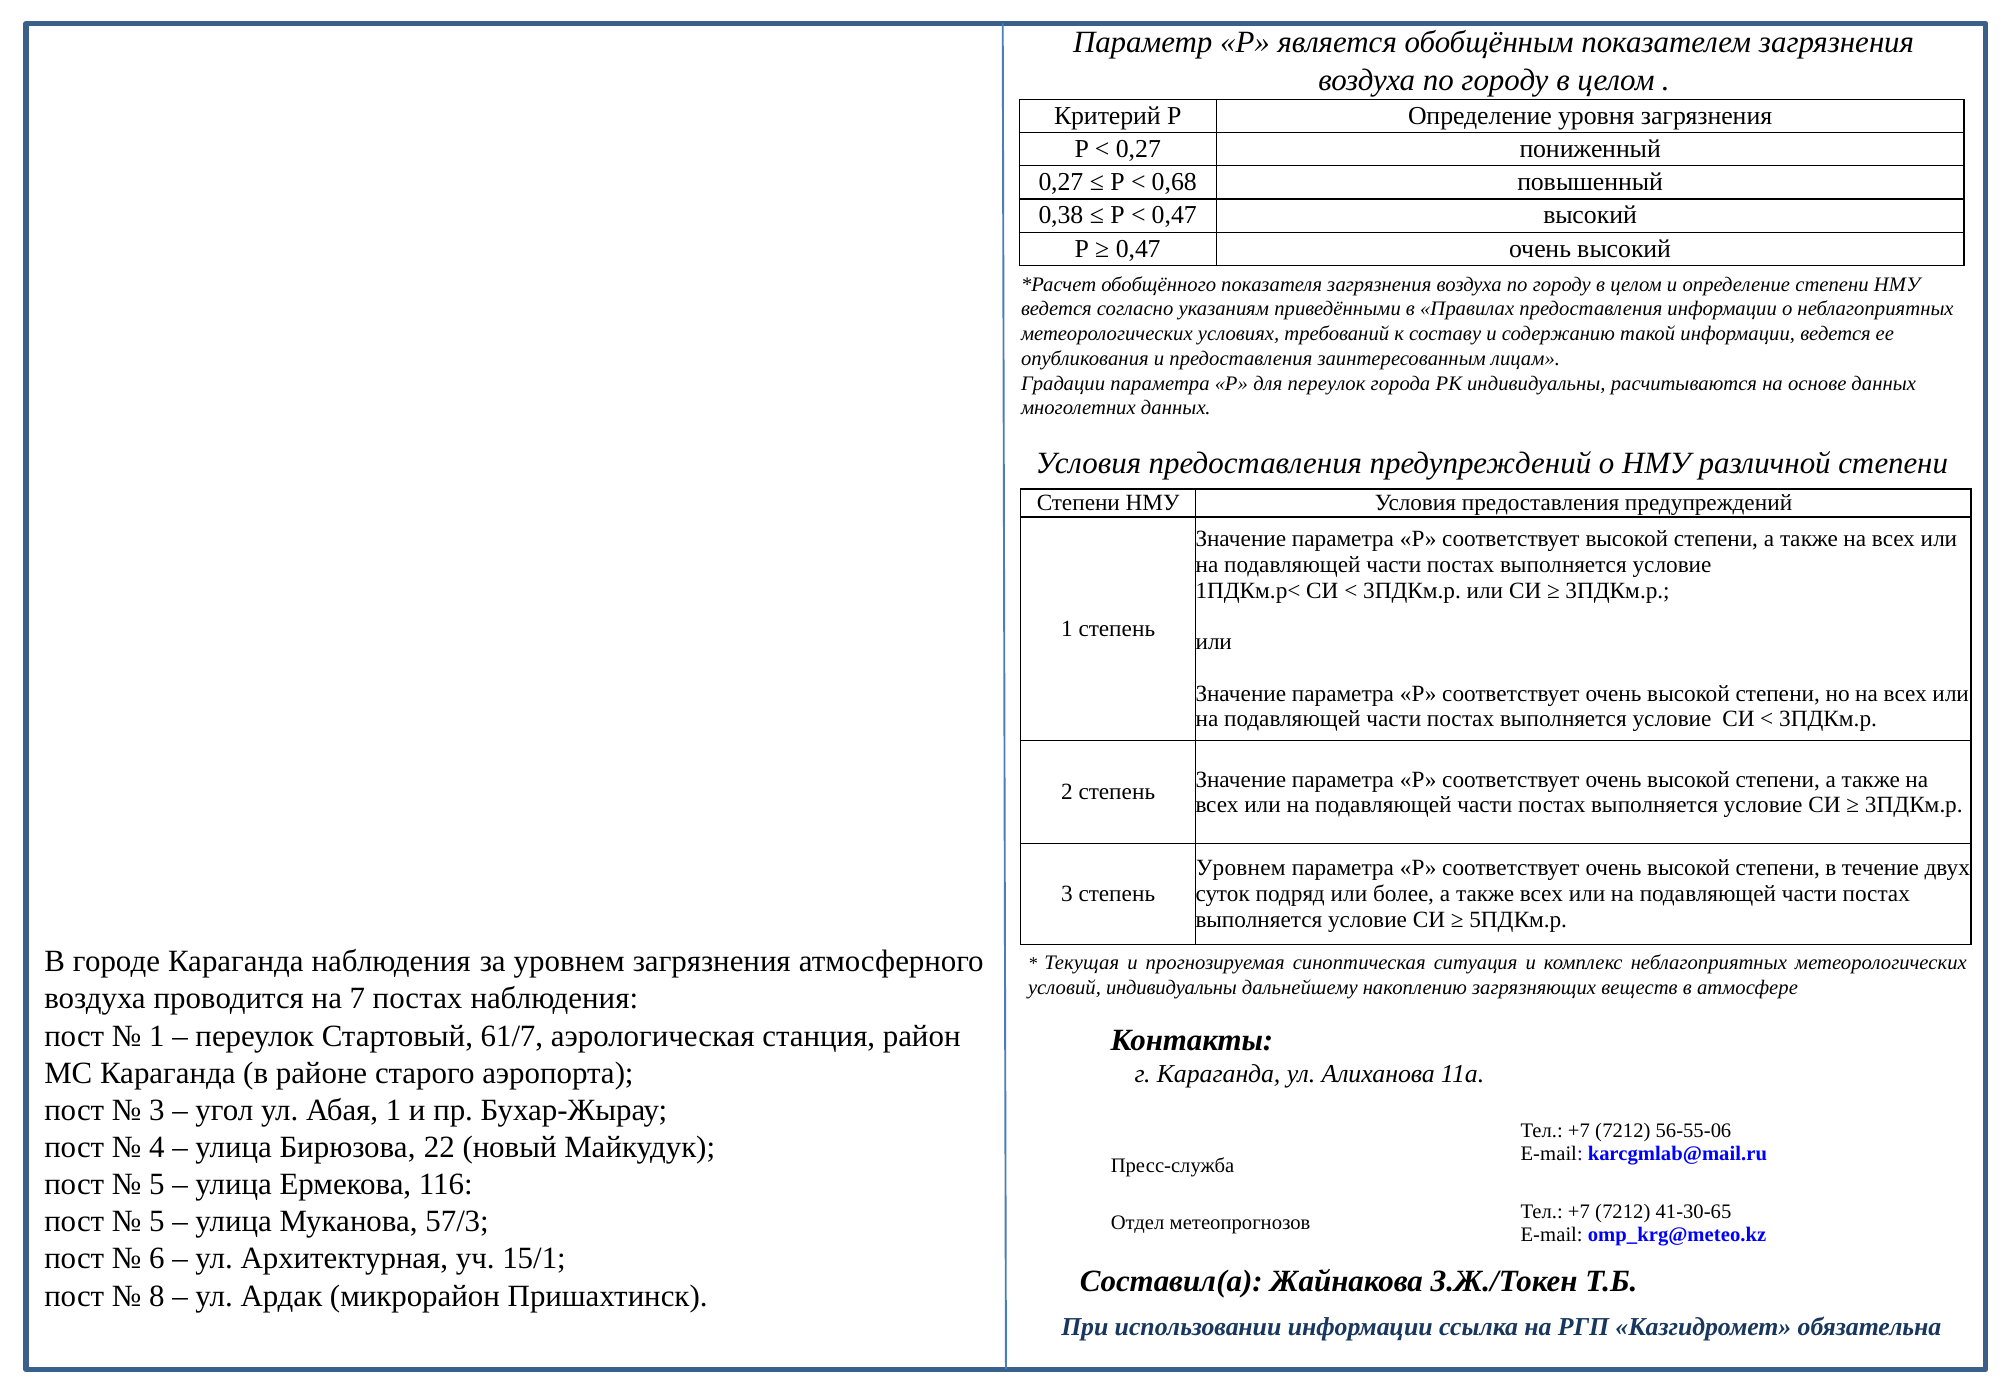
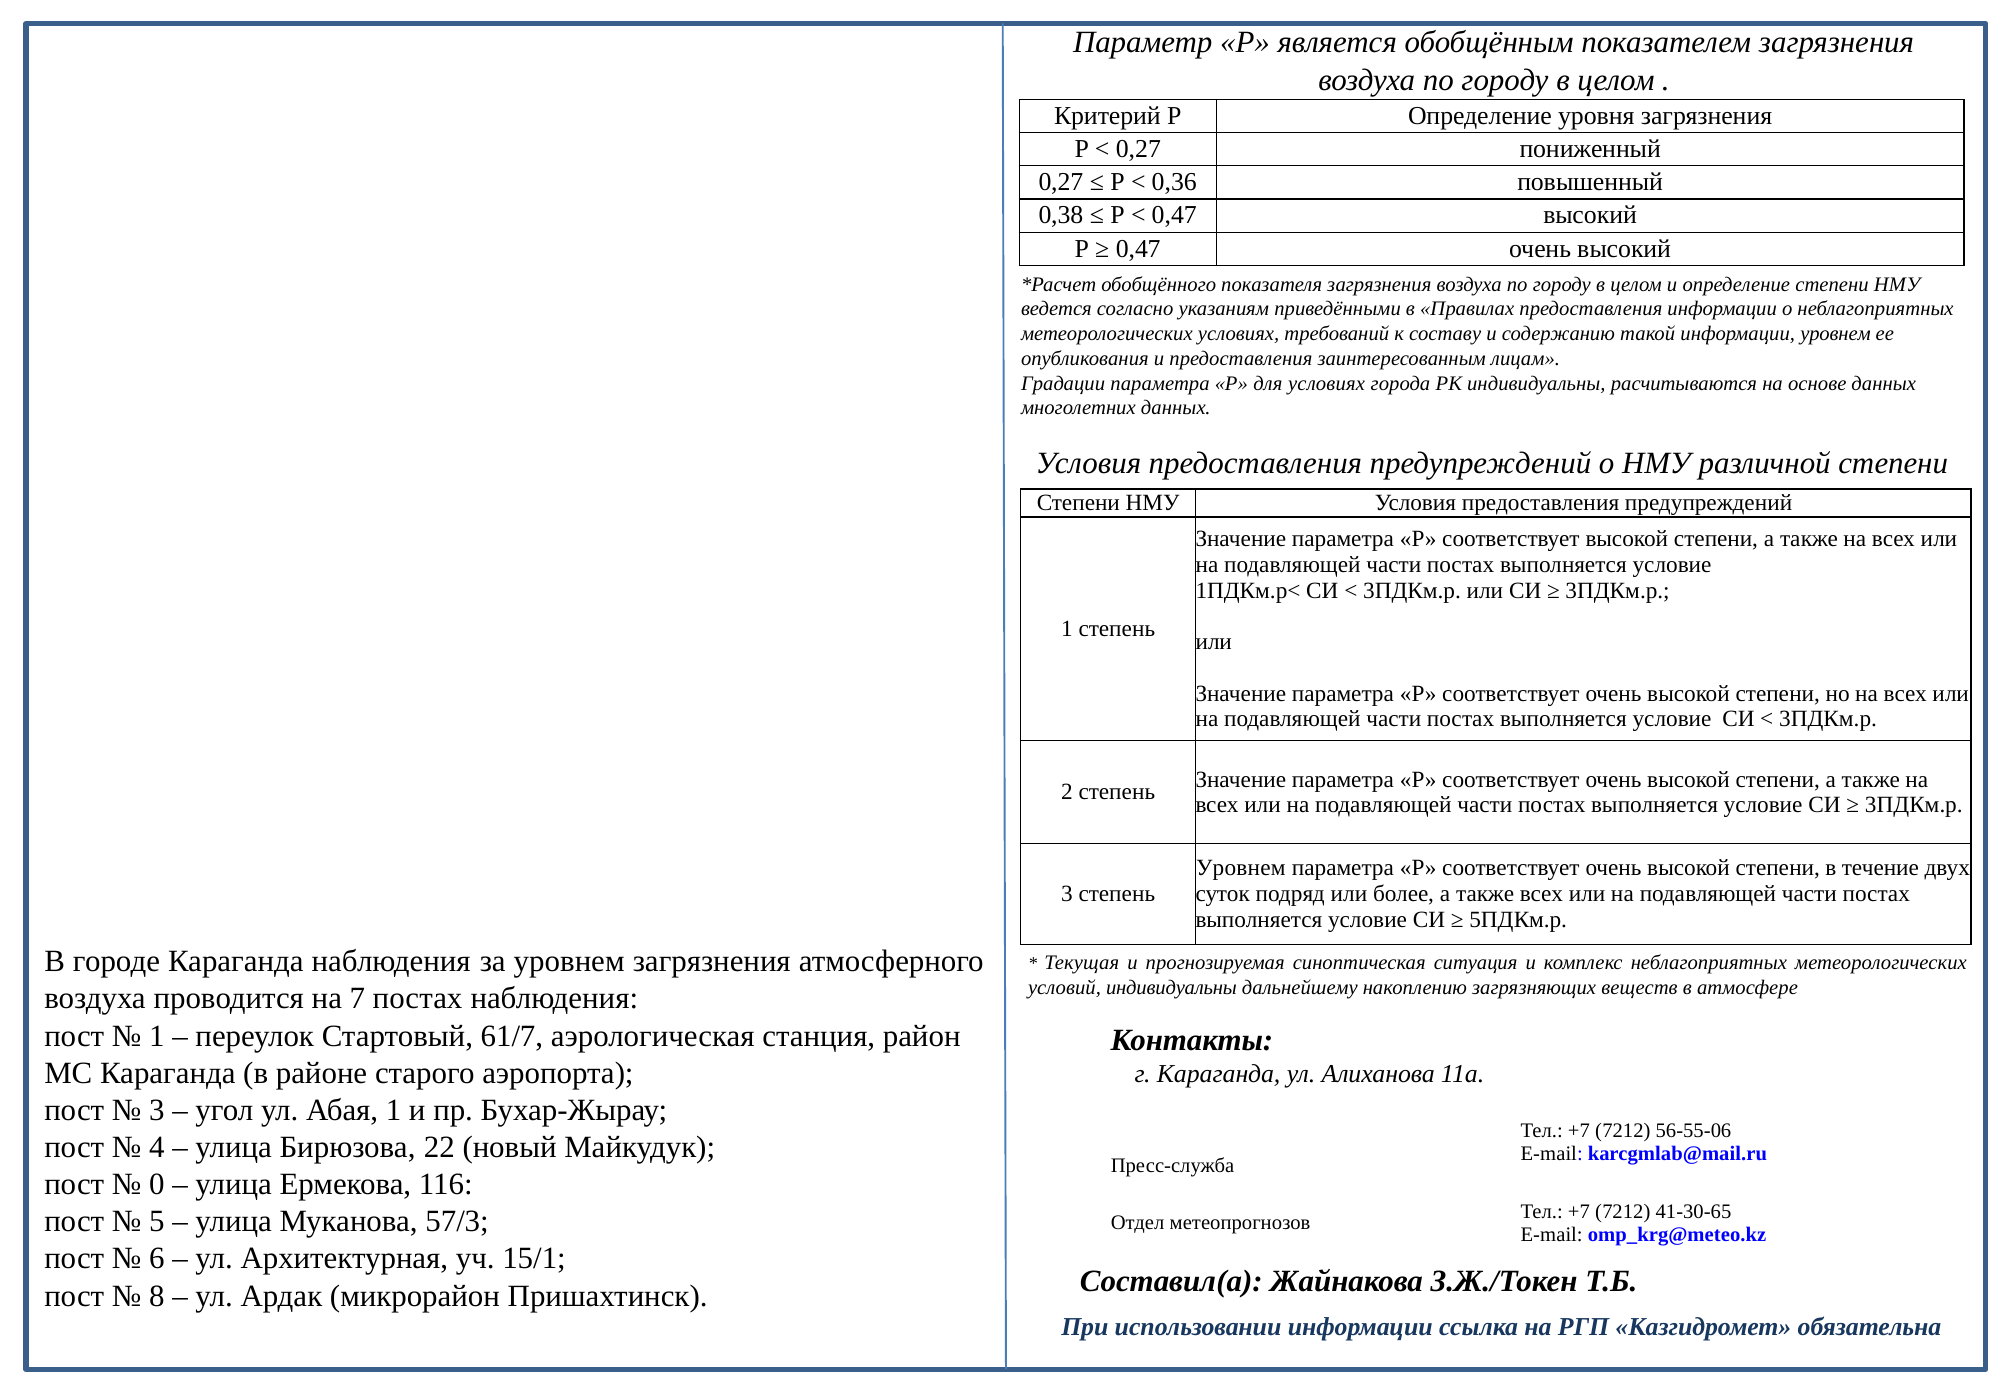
0,68: 0,68 -> 0,36 (1174, 182)
информации ведется: ведется -> уровнем (1836, 334)
для переулок: переулок -> условиях (1327, 383)
5: 5 -> 0 (157, 1184)
